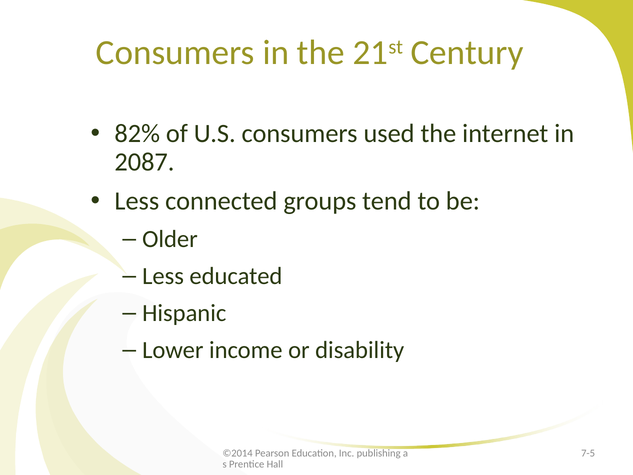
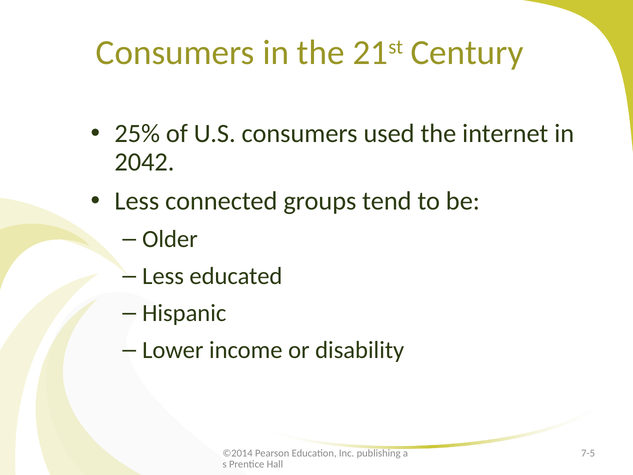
82%: 82% -> 25% (137, 133)
2087: 2087 -> 2042 (144, 162)
